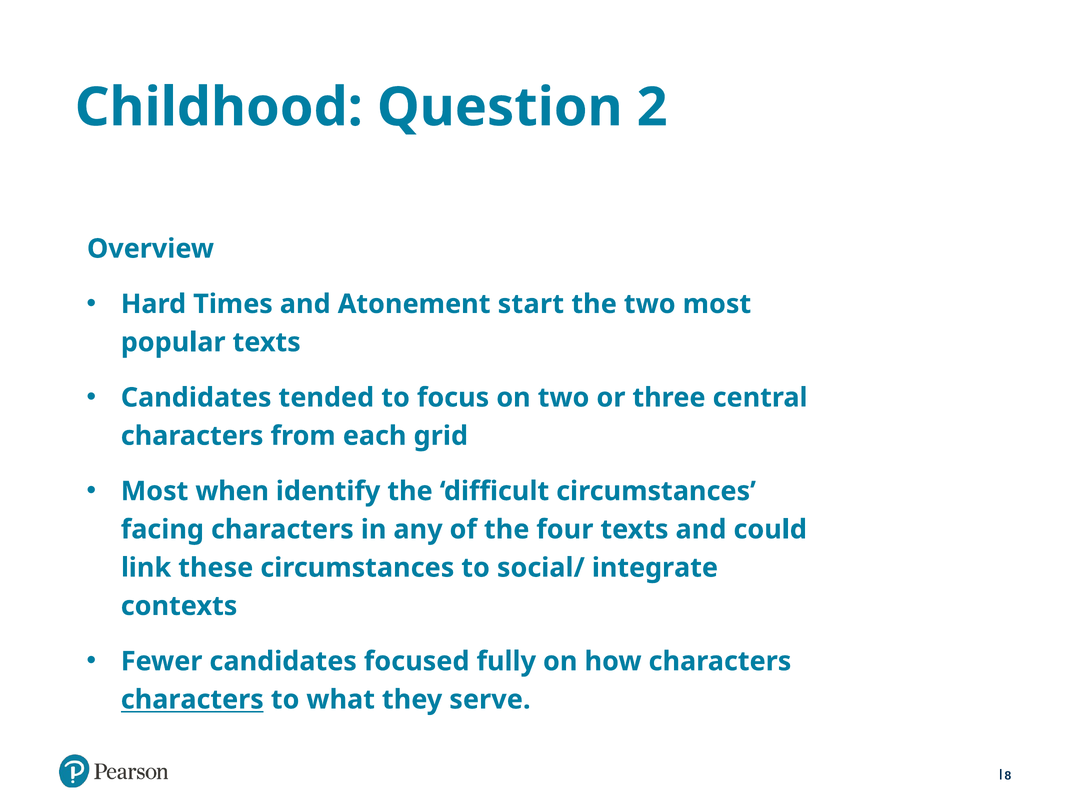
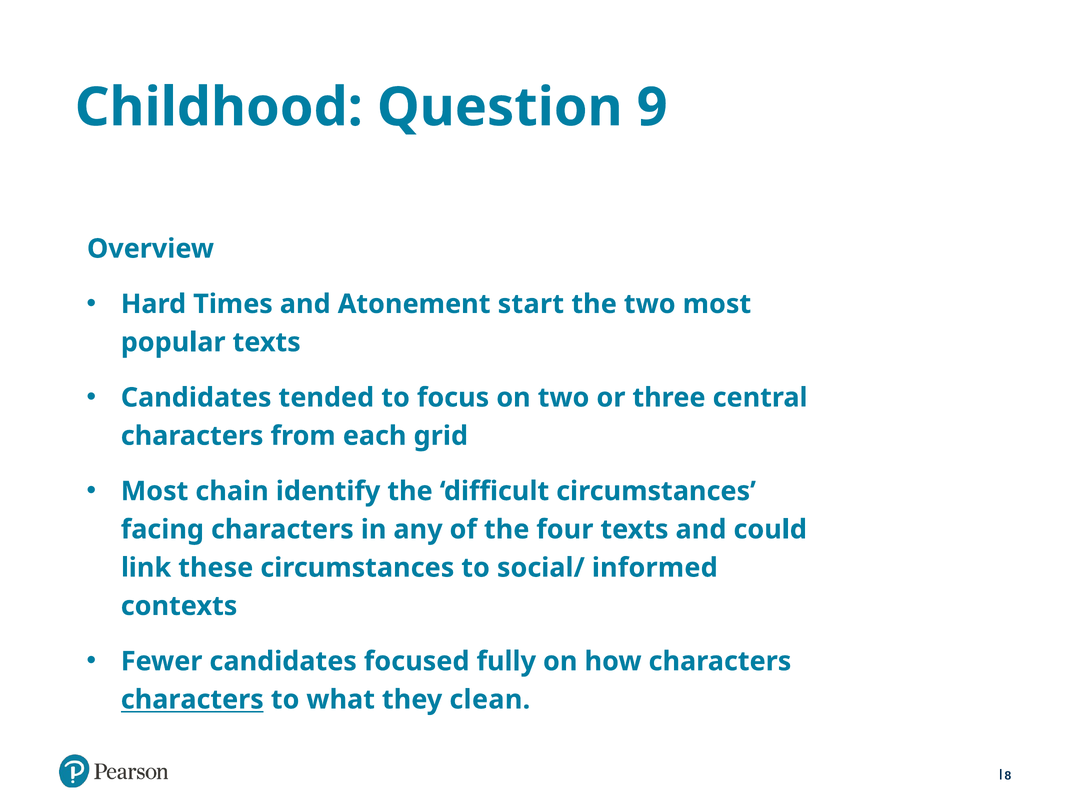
2: 2 -> 9 (652, 107)
when: when -> chain (232, 491)
integrate: integrate -> informed (655, 568)
serve: serve -> clean (490, 699)
